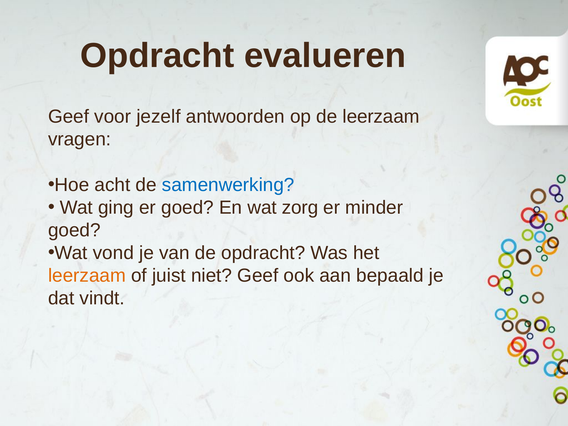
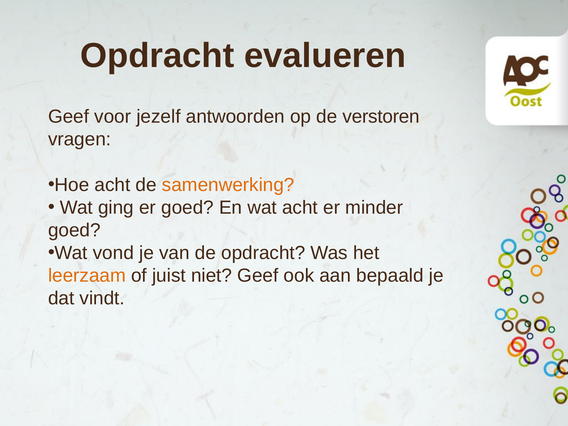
de leerzaam: leerzaam -> verstoren (381, 117)
samenwerking colour: blue -> orange (228, 185)
wat zorg: zorg -> acht (300, 208)
